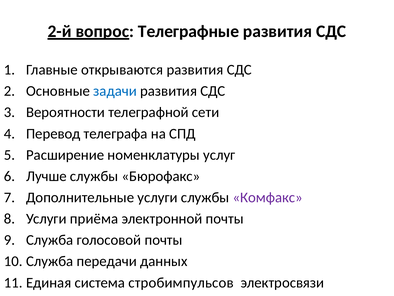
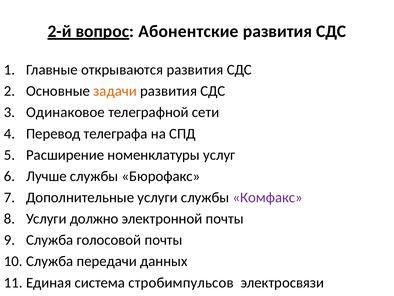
Телеграфные: Телеграфные -> Абонентские (188, 31)
задачи colour: blue -> orange (115, 91)
Вероятности: Вероятности -> Одинаковое (65, 112)
приёма: приёма -> должно (94, 218)
